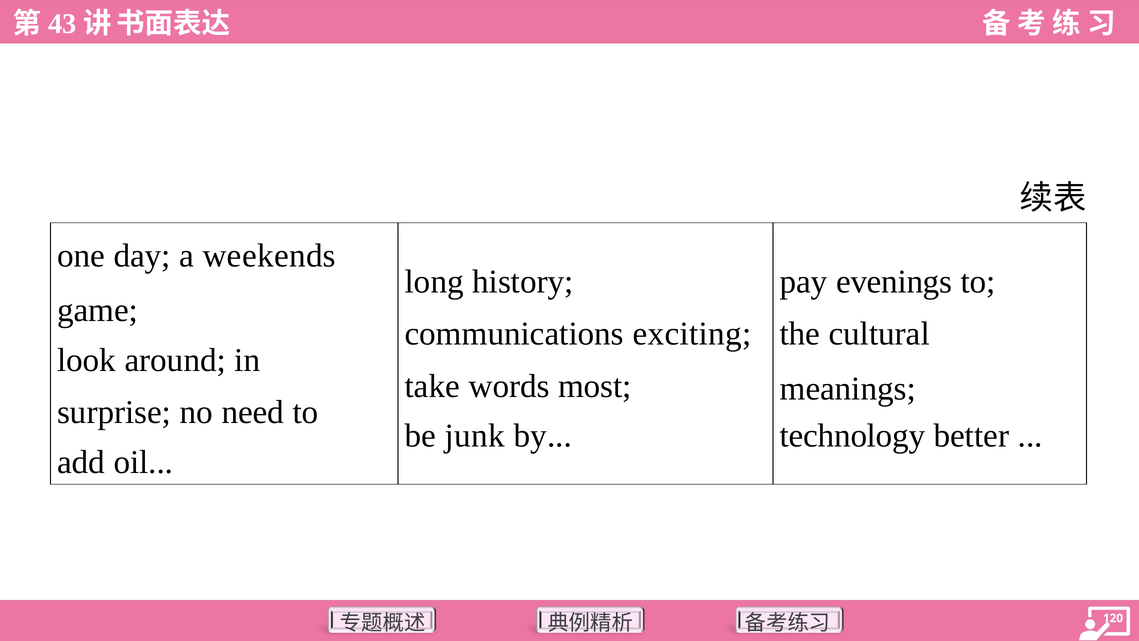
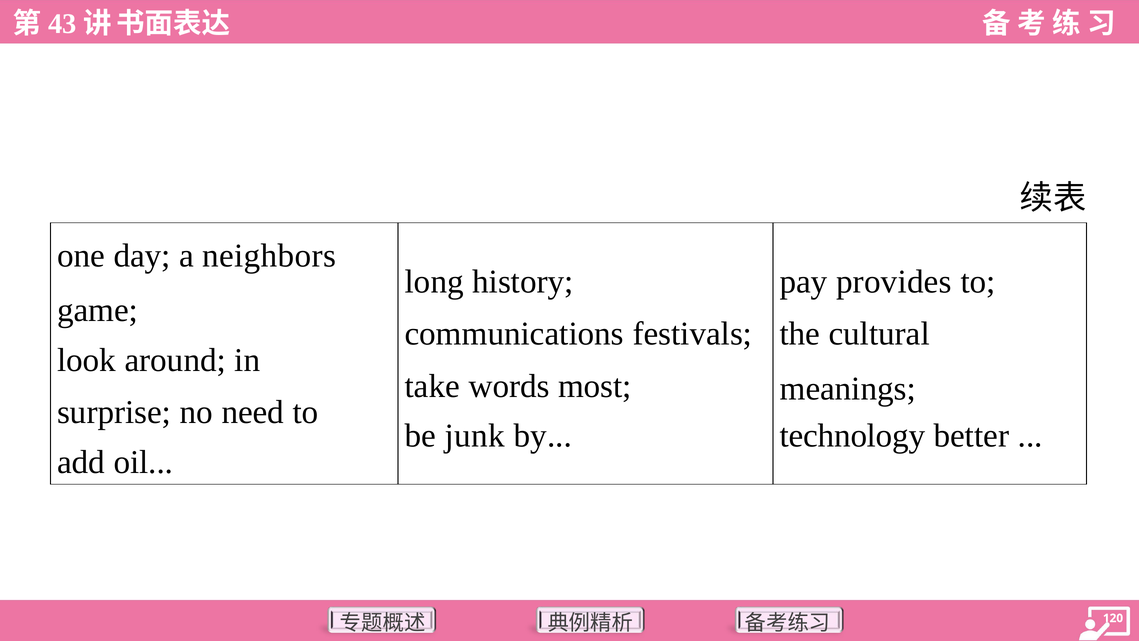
weekends: weekends -> neighbors (269, 255)
evenings: evenings -> provides (894, 282)
exciting: exciting -> festivals (692, 334)
